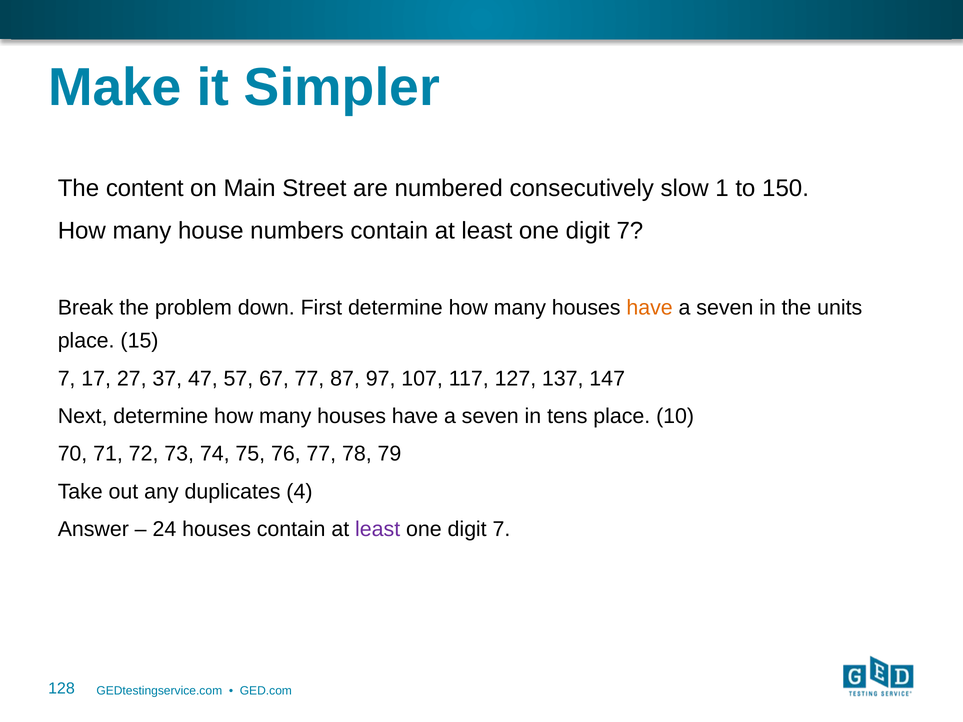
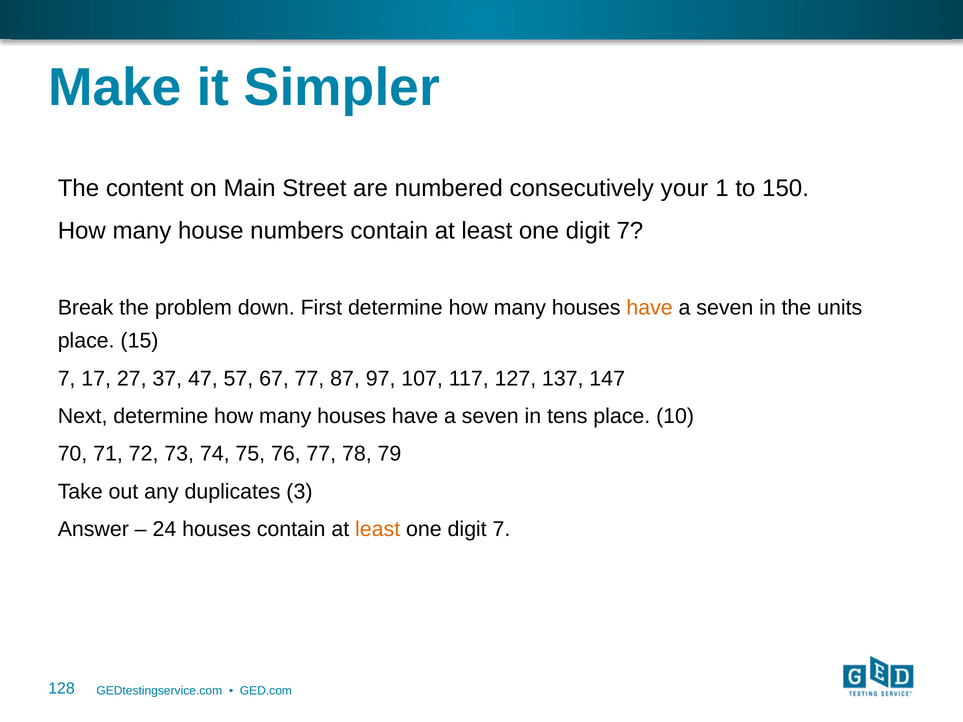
slow: slow -> your (684, 189)
4: 4 -> 3 (299, 492)
least colour: purple -> orange (378, 529)
